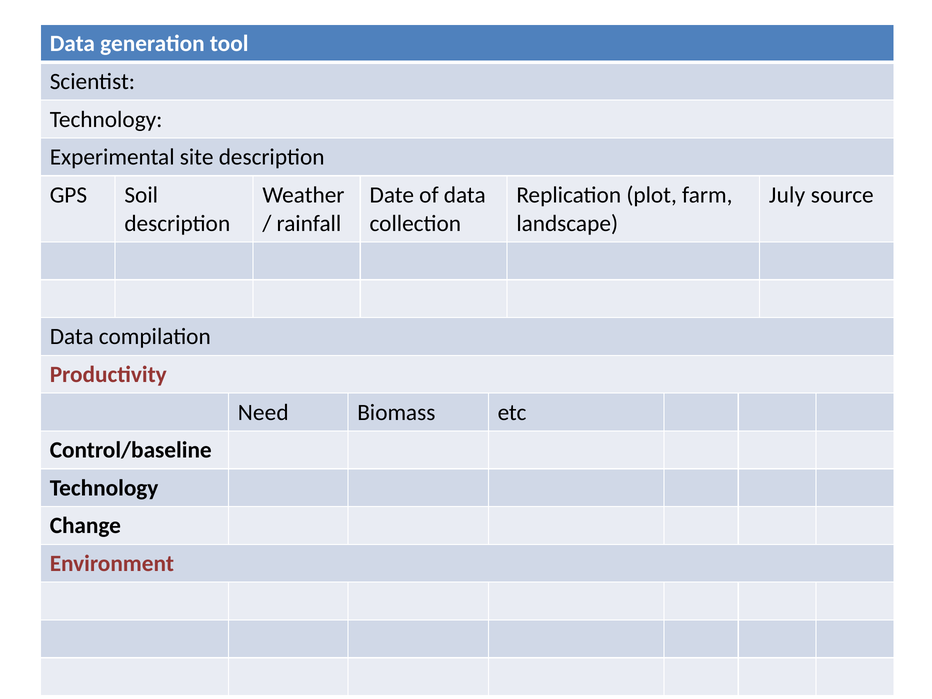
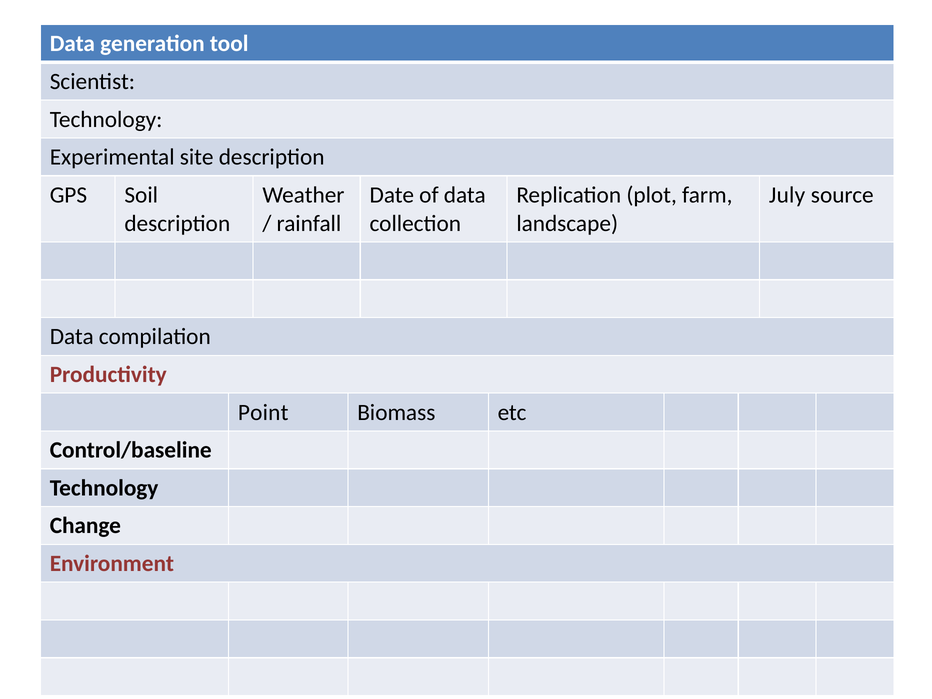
Need: Need -> Point (263, 412)
